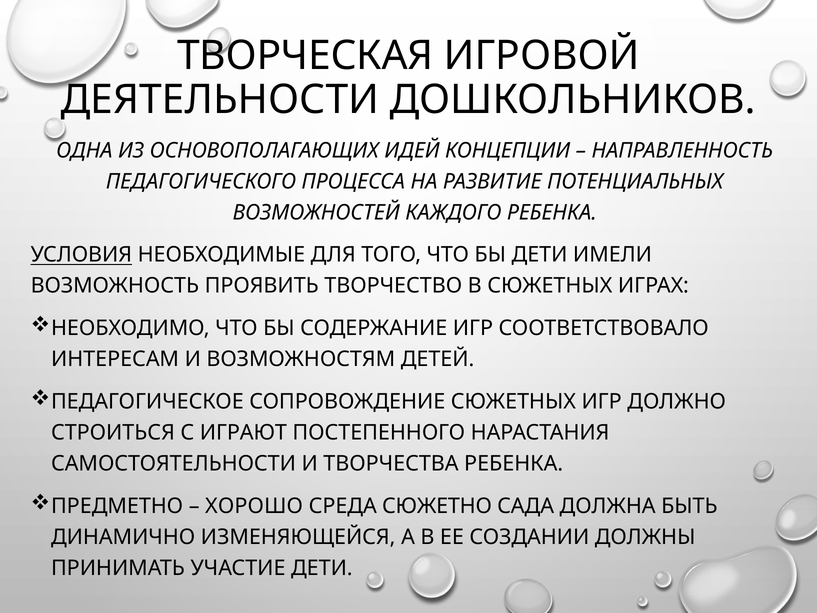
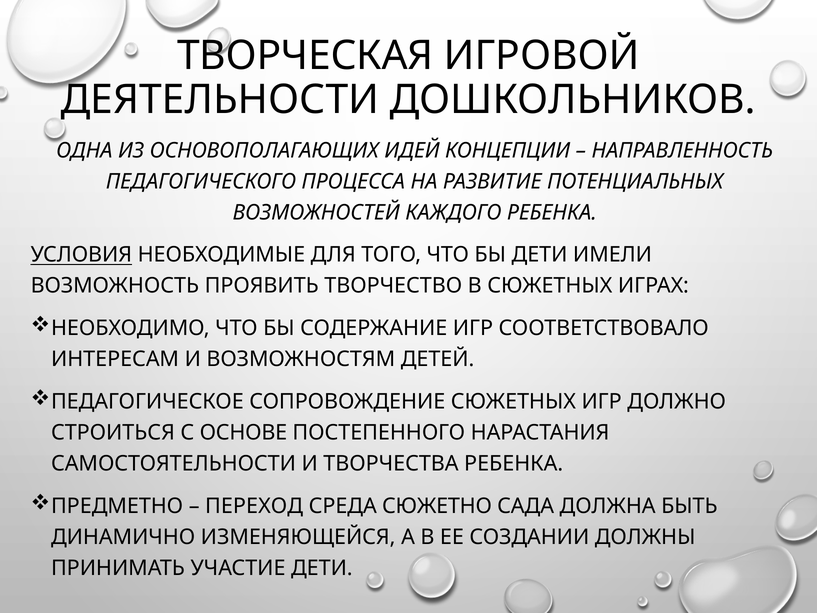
ИГРАЮТ: ИГРАЮТ -> ОСНОВЕ (243, 432)
ХОРОШО: ХОРОШО -> ПЕРЕХОД (254, 506)
